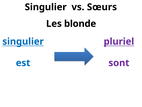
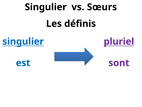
blonde: blonde -> définis (80, 24)
